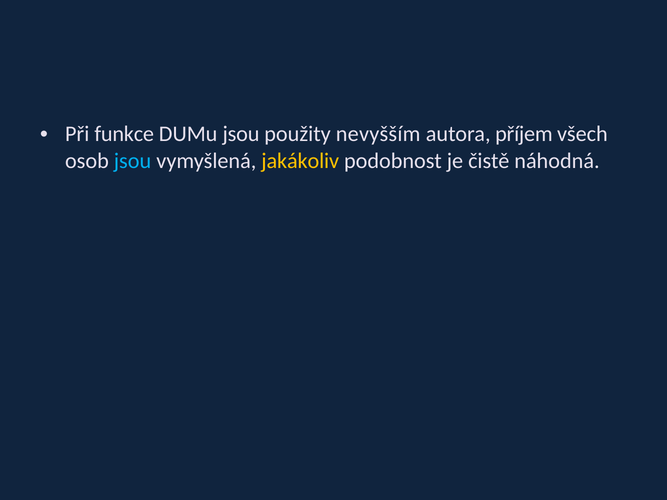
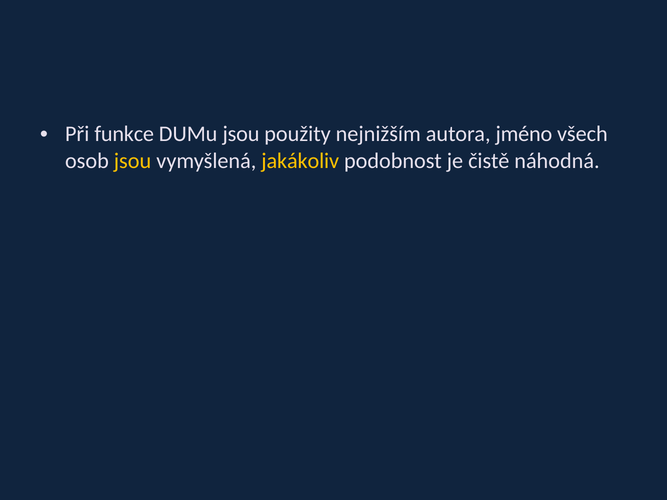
nevyšším: nevyšším -> nejnižším (378, 134)
příjem: příjem -> jméno (524, 134)
jsou colour: light blue -> yellow (133, 161)
